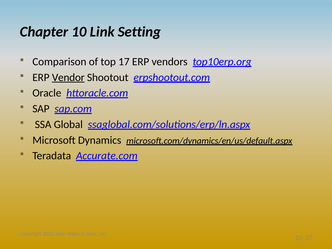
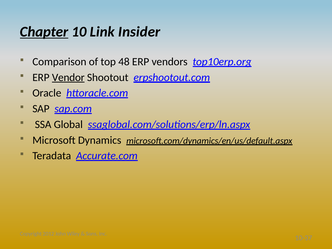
Chapter underline: none -> present (44, 32)
Setting: Setting -> Insider (139, 32)
17: 17 -> 48 (124, 62)
